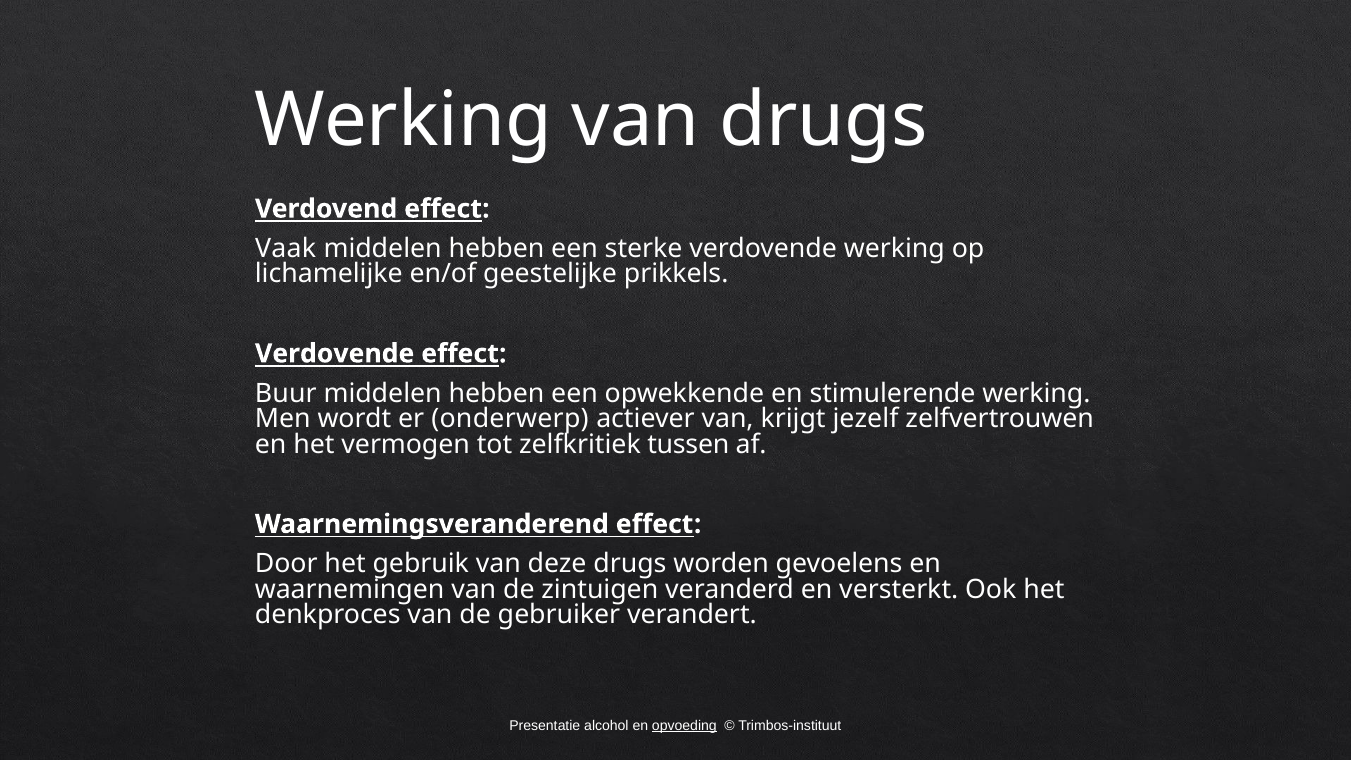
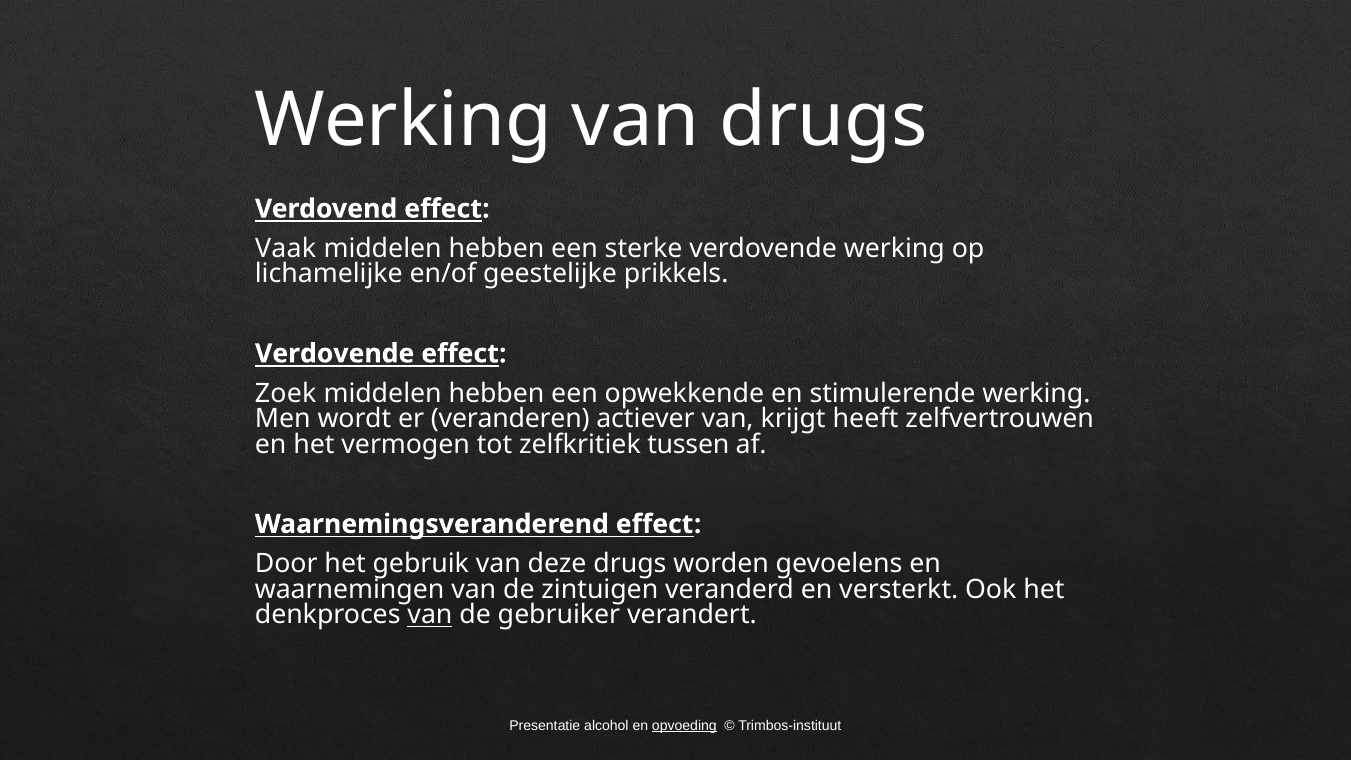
Buur: Buur -> Zoek (286, 393)
onderwerp: onderwerp -> veranderen (510, 419)
jezelf: jezelf -> heeft (866, 419)
van underline: none -> present (430, 615)
